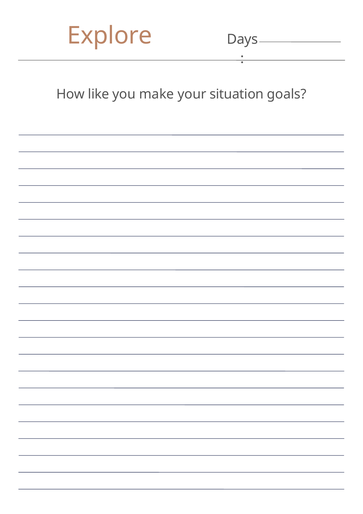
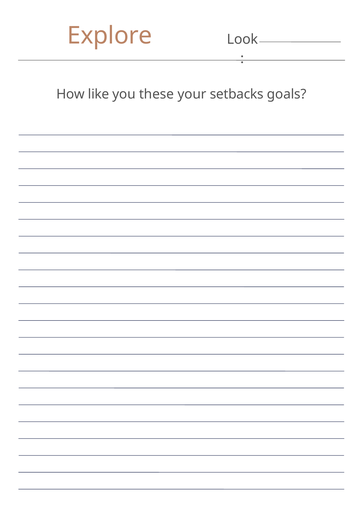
Days: Days -> Look (242, 39)
make: make -> these (157, 94)
situation: situation -> setbacks (237, 94)
